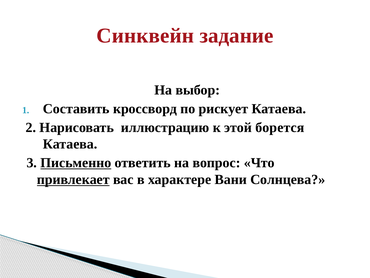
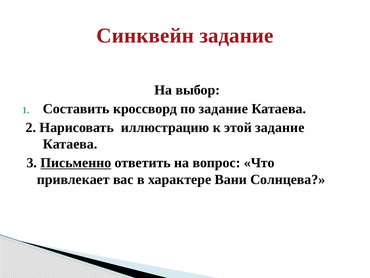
по рискует: рискует -> задание (223, 109)
этой борется: борется -> задание (280, 127)
привлекает underline: present -> none (73, 179)
